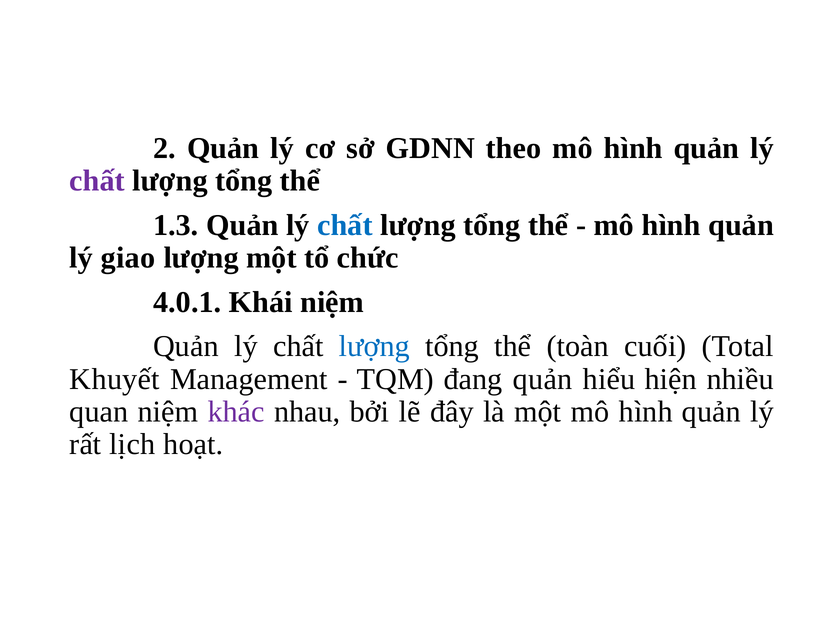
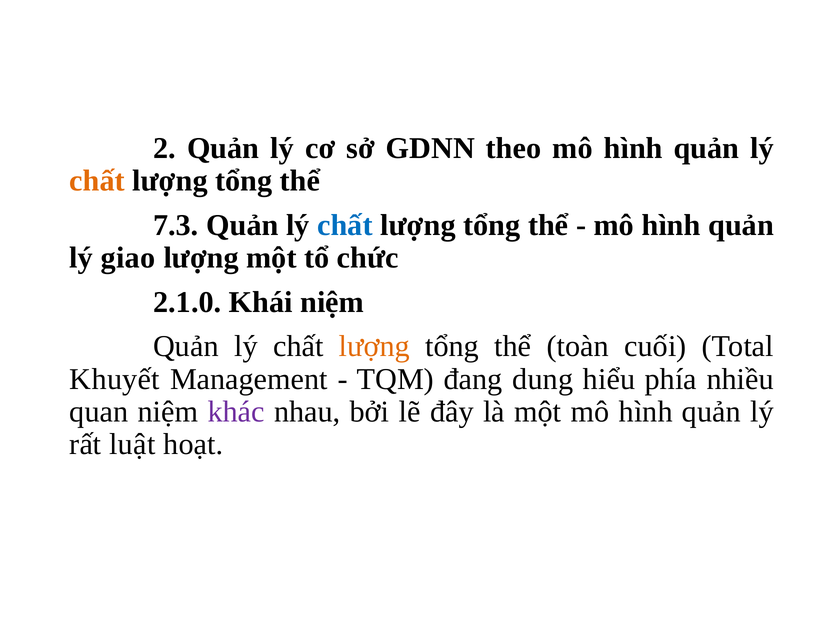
chất colour: purple -> orange (97, 181)
1.3: 1.3 -> 7.3 (176, 225)
4.0.1: 4.0.1 -> 2.1.0 (187, 302)
lượng colour: blue -> orange (374, 346)
đang quản: quản -> dung (543, 379)
hiện: hiện -> phía (671, 379)
lịch: lịch -> luật (132, 444)
